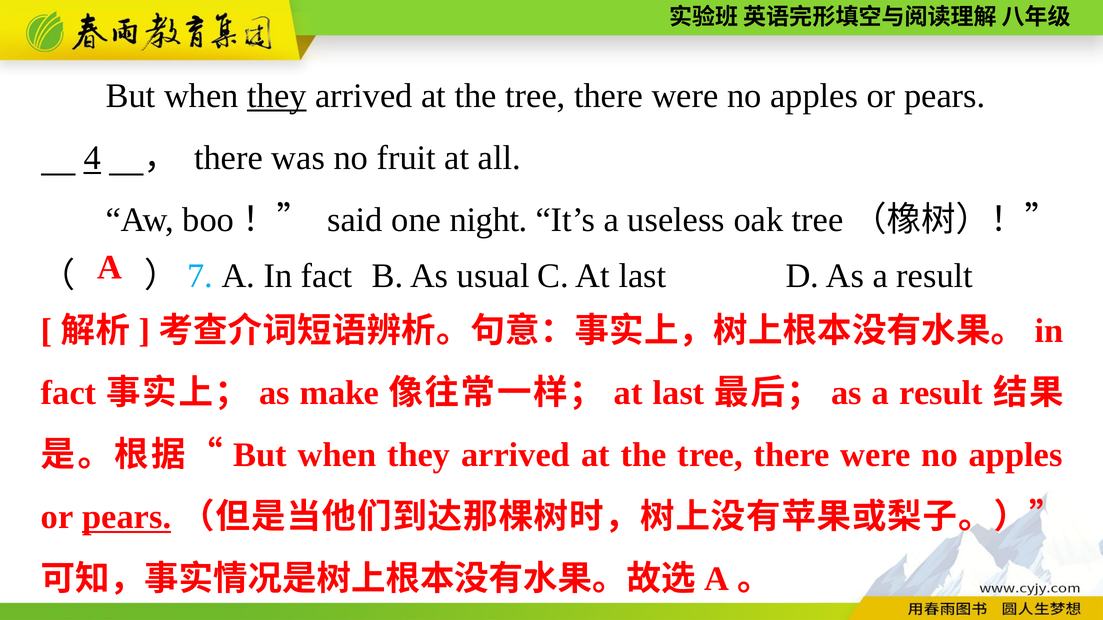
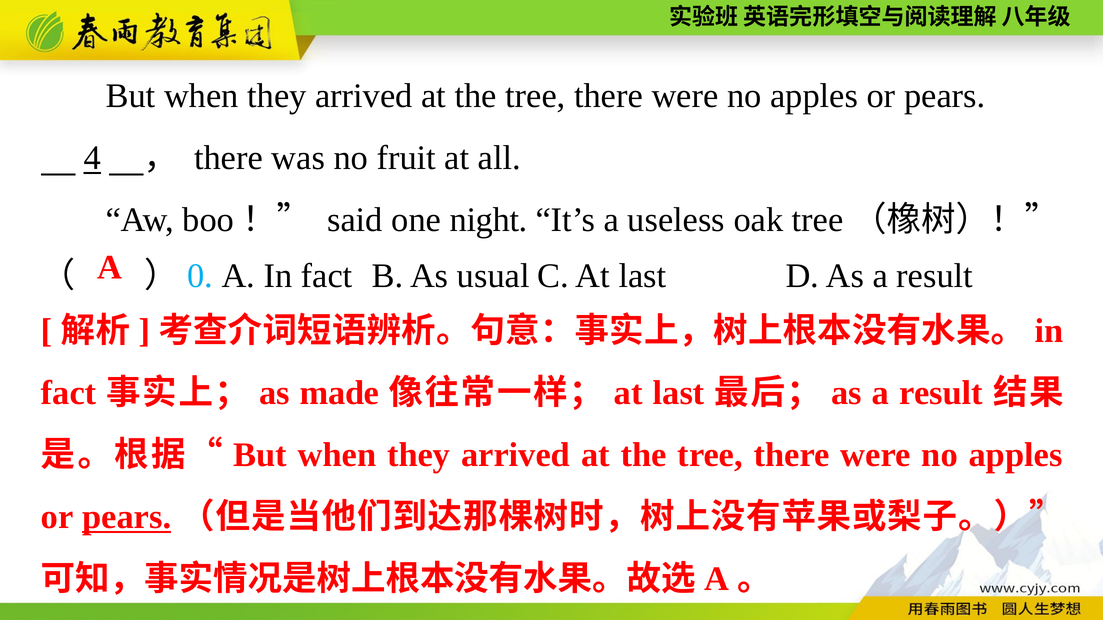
they underline: present -> none (277, 96)
7: 7 -> 0 (200, 276)
make: make -> made (340, 393)
